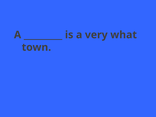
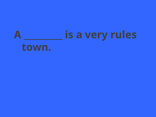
what: what -> rules (124, 35)
